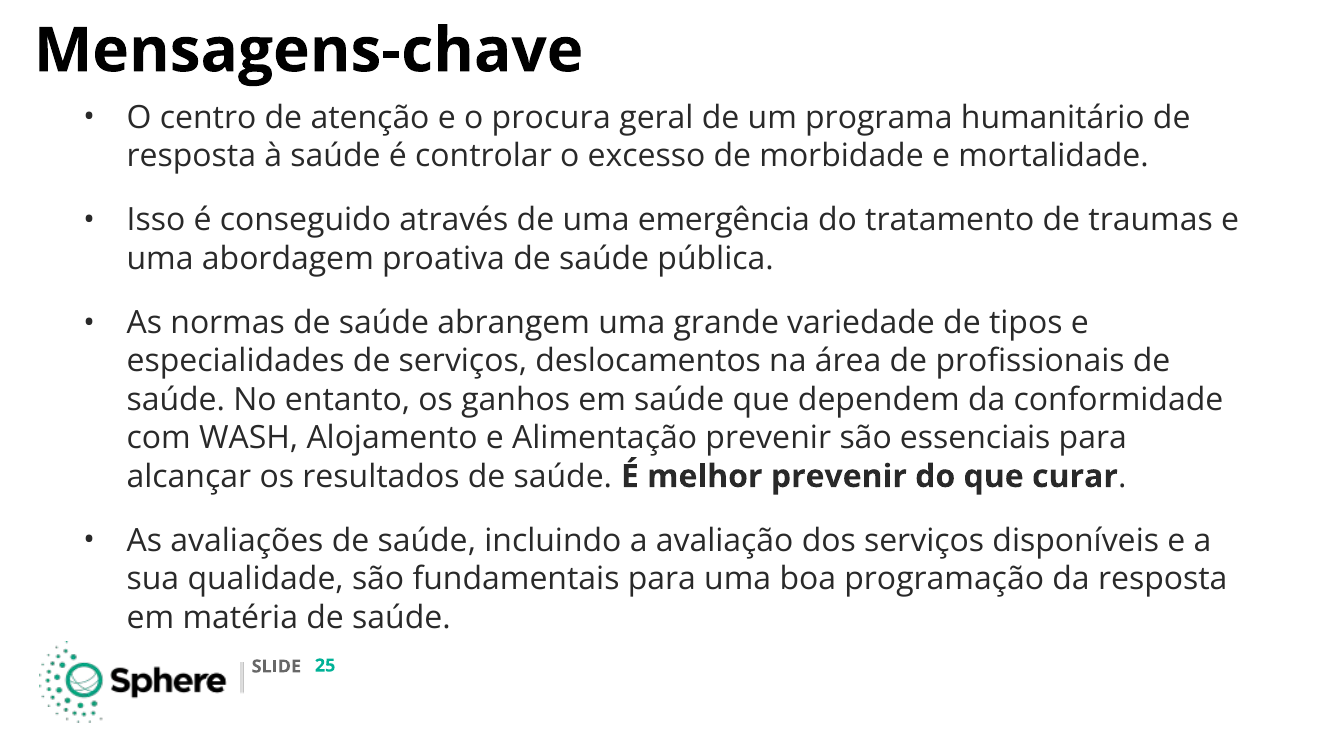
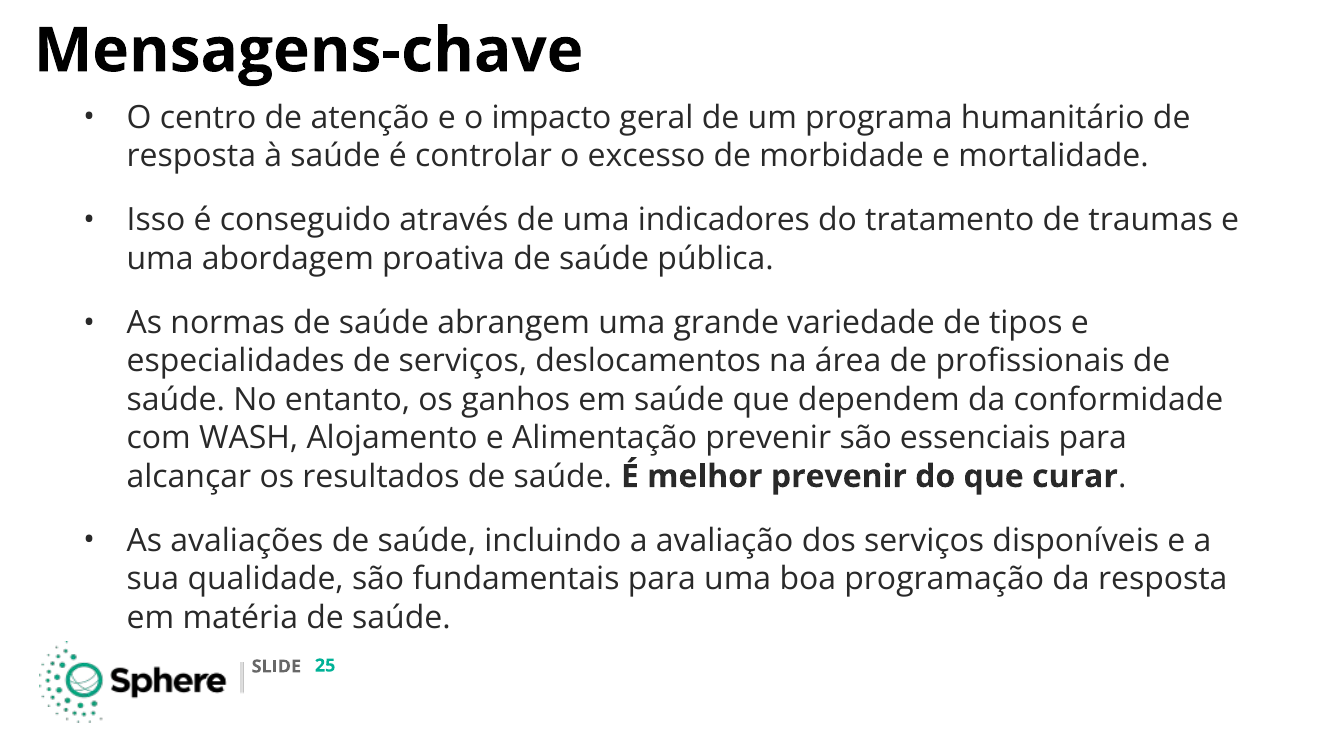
procura: procura -> impacto (551, 117)
emergência: emergência -> indicadores (724, 220)
